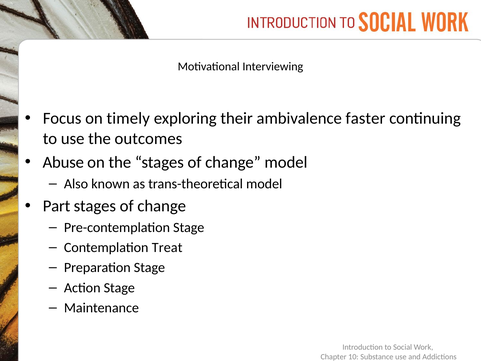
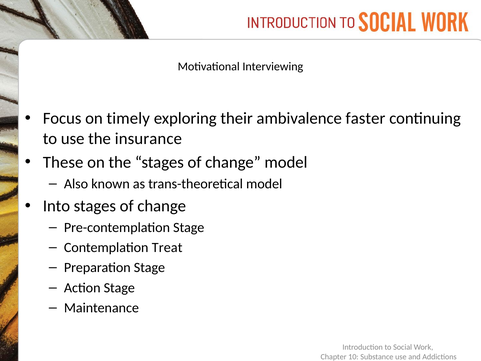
outcomes: outcomes -> insurance (148, 138)
Abuse: Abuse -> These (63, 162)
Part: Part -> Into (56, 206)
